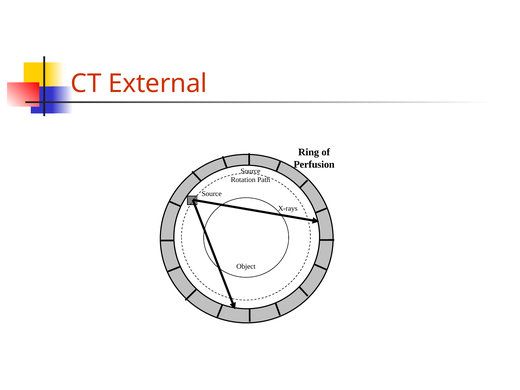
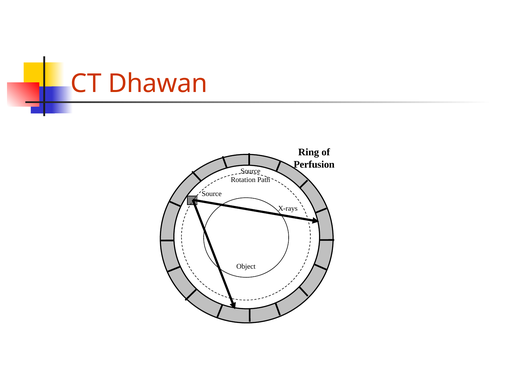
External: External -> Dhawan (158, 84)
